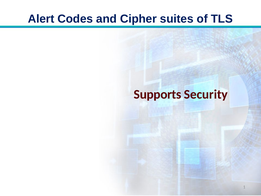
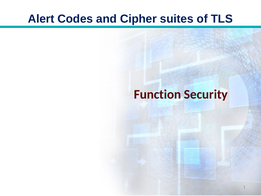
Supports: Supports -> Function (158, 94)
